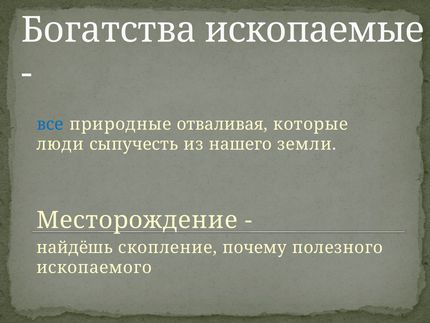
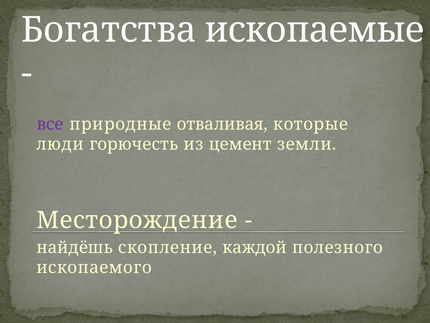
все colour: blue -> purple (50, 124)
сыпучесть: сыпучесть -> горючесть (134, 144)
нашего: нашего -> цемент (240, 144)
почему: почему -> каждой (255, 247)
